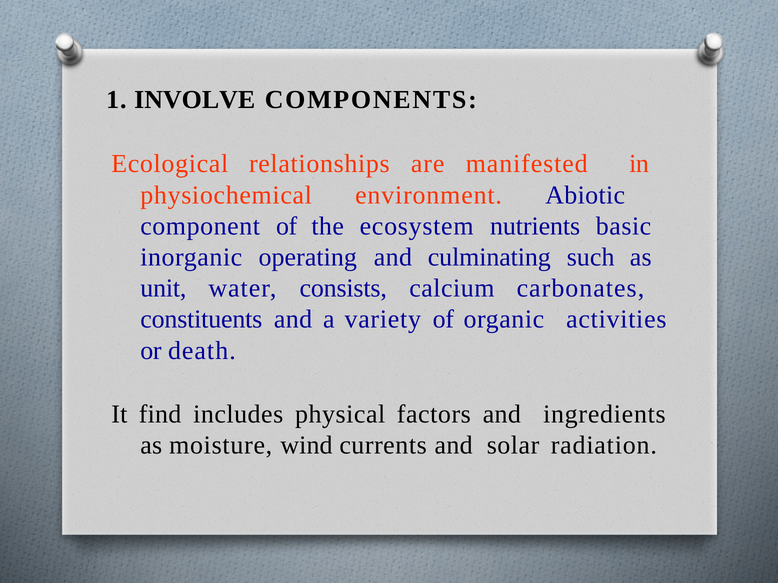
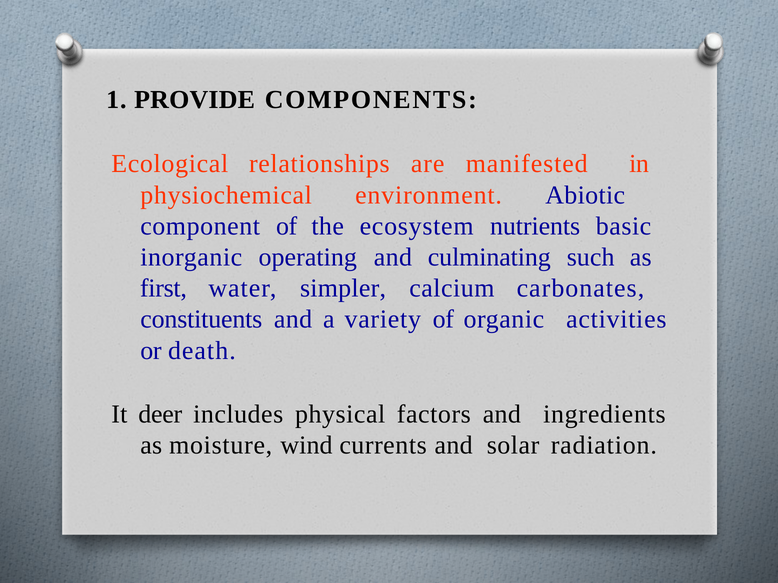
INVOLVE: INVOLVE -> PROVIDE (195, 100)
unit: unit -> first (163, 289)
consists: consists -> simpler (343, 289)
find: find -> deer (160, 414)
